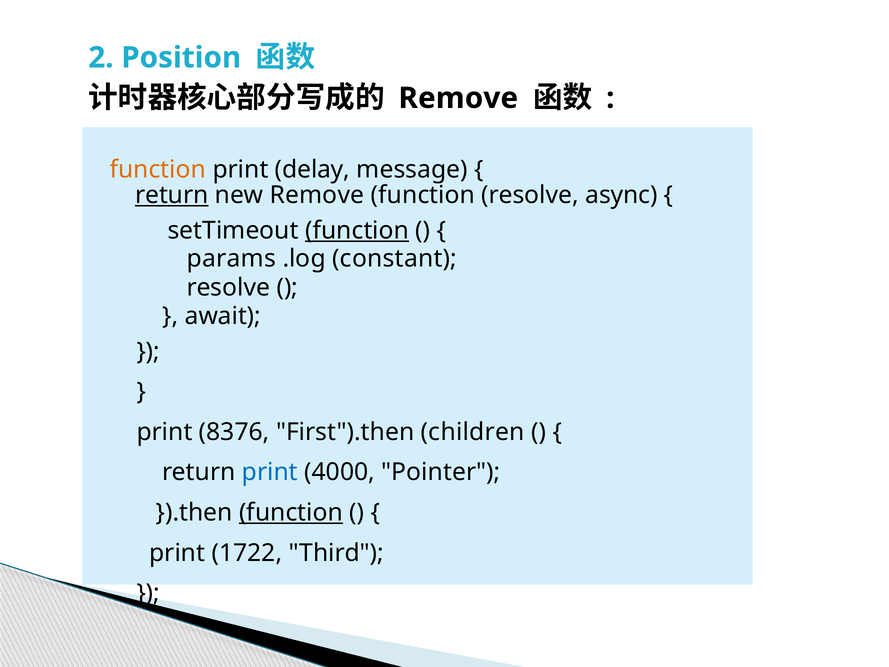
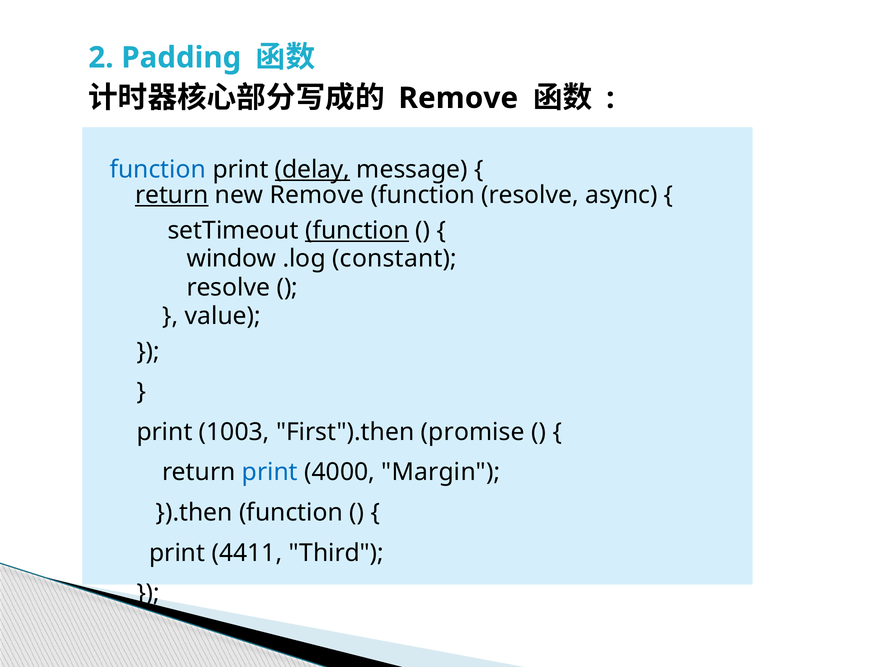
Position: Position -> Padding (181, 58)
function colour: orange -> blue (158, 169)
delay underline: none -> present (312, 169)
params: params -> window (232, 259)
await: await -> value (223, 316)
8376: 8376 -> 1003 (234, 432)
children: children -> promise (473, 432)
Pointer: Pointer -> Margin (441, 472)
function underline: present -> none (291, 512)
1722: 1722 -> 4411 (247, 553)
